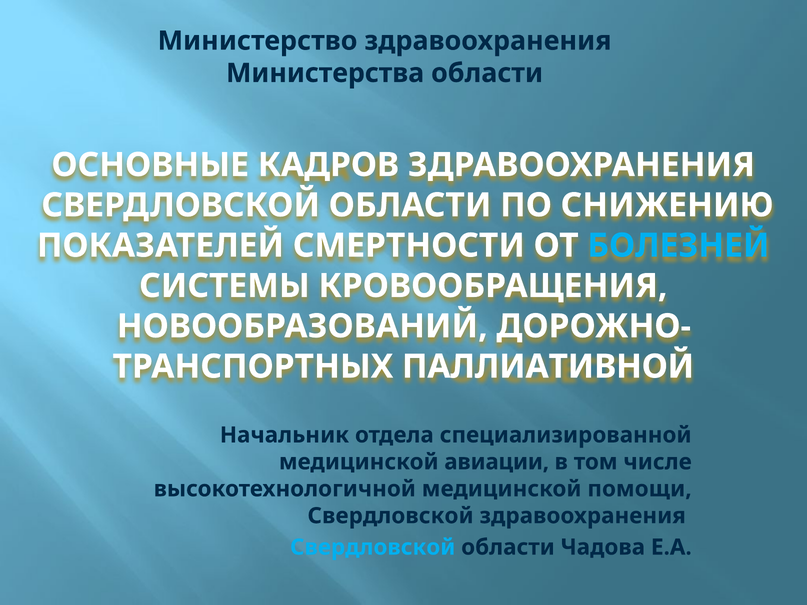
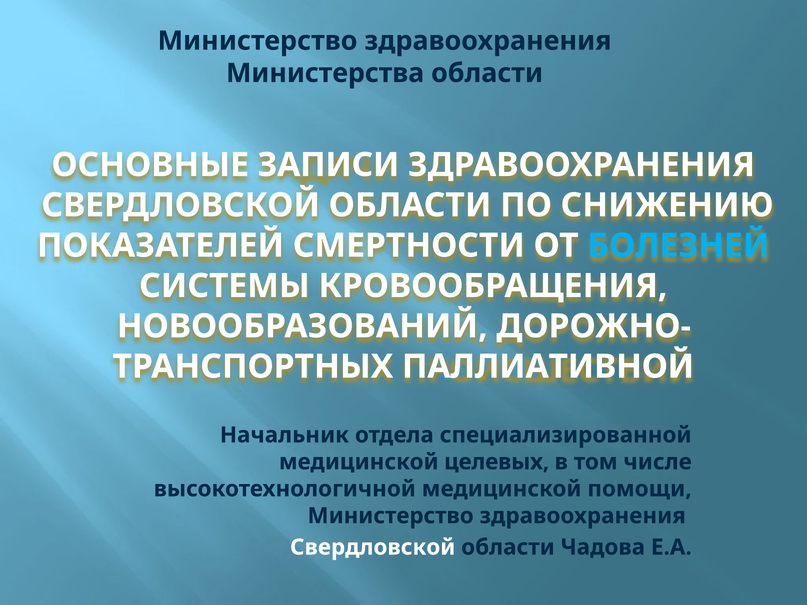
КАДРОВ: КАДРОВ -> ЗАПИСИ (329, 165)
авиации: авиации -> целевых (497, 462)
Свердловской: Свердловской -> Министерство (391, 516)
Свердловской colour: light blue -> white (373, 547)
